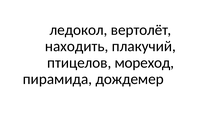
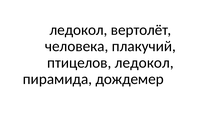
находить: находить -> человека (77, 46)
птицелов мореход: мореход -> ледокол (144, 63)
